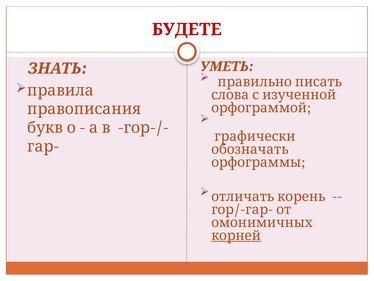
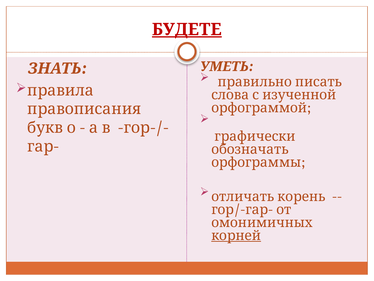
БУДЕТЕ underline: none -> present (187, 29)
